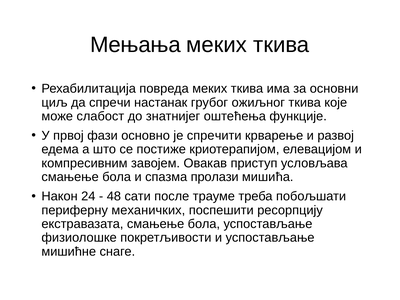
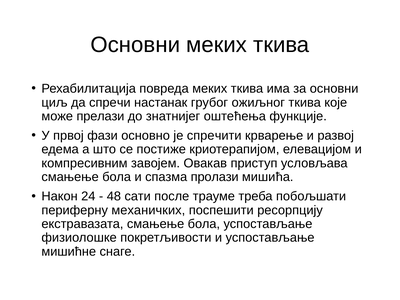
Мењања: Мењања -> Основни (135, 45)
слабост: слабост -> прелази (100, 116)
